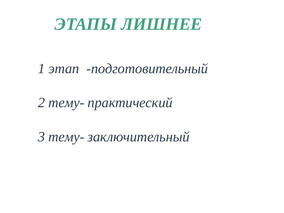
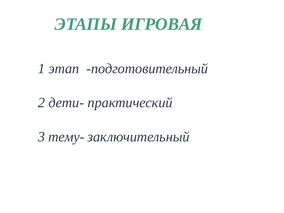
ЛИШНЕЕ: ЛИШНЕЕ -> ИГРОВАЯ (162, 24)
2 тему-: тему- -> дети- (66, 103)
